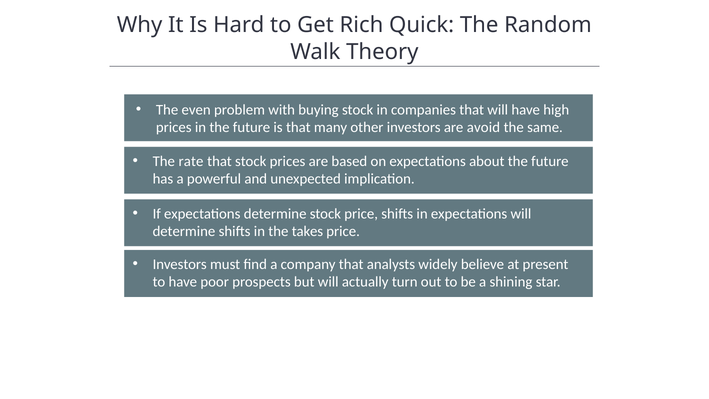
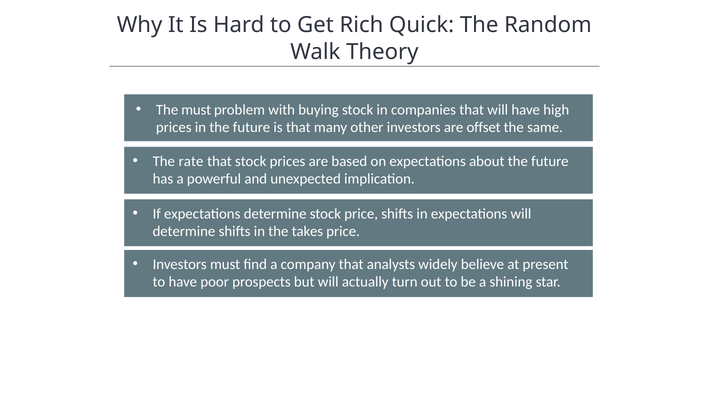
The even: even -> must (196, 110)
avoid: avoid -> offset (484, 127)
